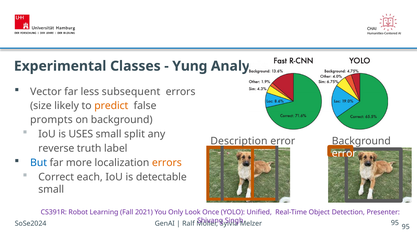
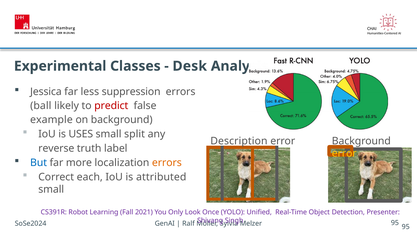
Yung: Yung -> Desk (190, 66)
Vector: Vector -> Jessica (46, 92)
subsequent: subsequent -> suppression (131, 92)
size: size -> ball (41, 106)
predict colour: orange -> red (111, 106)
prompts: prompts -> example (51, 120)
error colour: white -> yellow (344, 154)
detectable: detectable -> attributed (161, 177)
